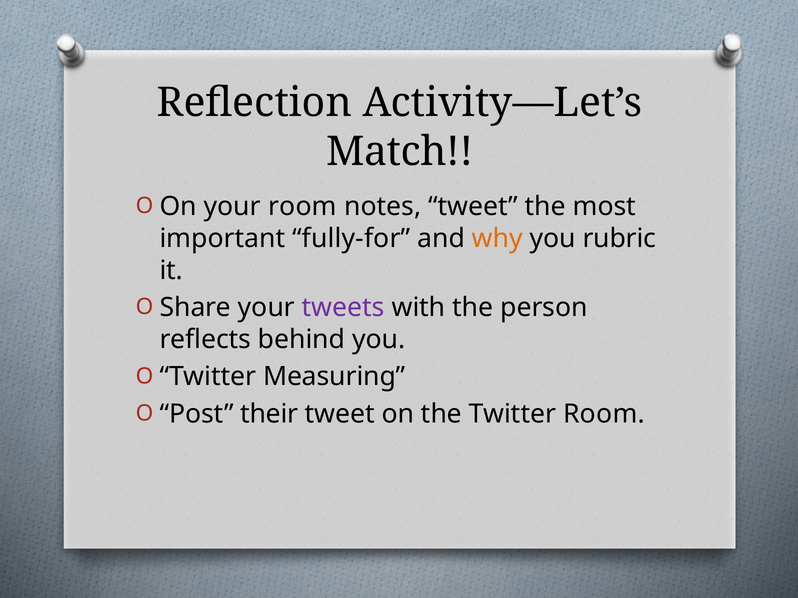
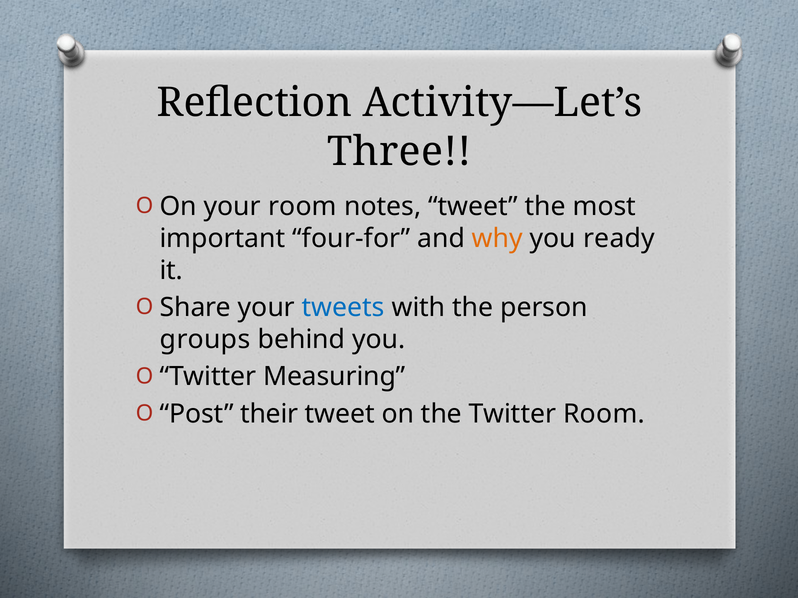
Match: Match -> Three (399, 152)
fully-for: fully-for -> four-for (351, 239)
rubric: rubric -> ready (619, 239)
tweets colour: purple -> blue (343, 308)
reflects: reflects -> groups (205, 340)
